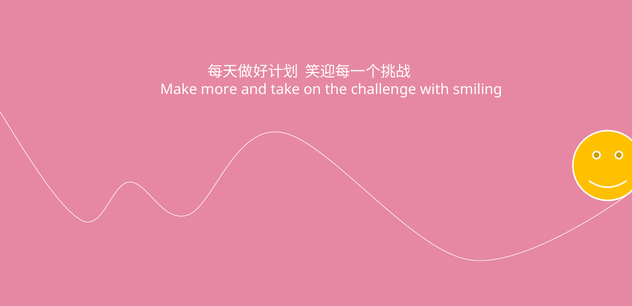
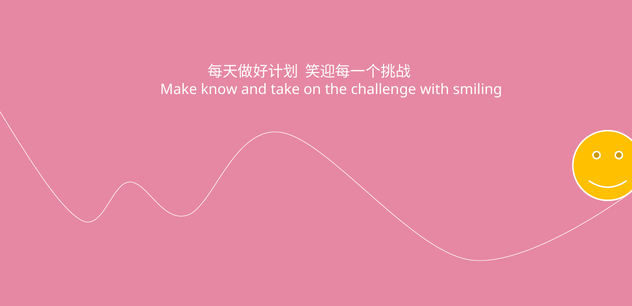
more: more -> know (219, 89)
